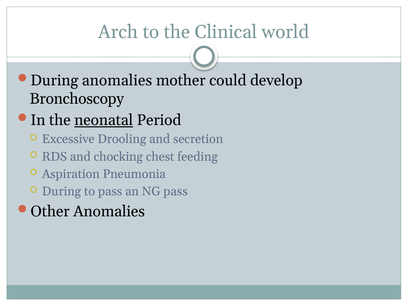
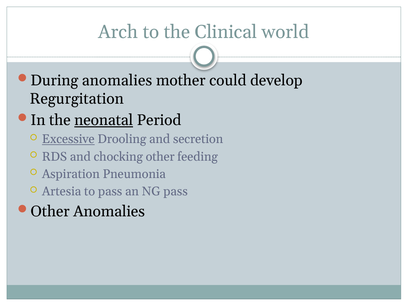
Bronchoscopy: Bronchoscopy -> Regurgitation (77, 99)
Excessive underline: none -> present (68, 139)
chocking chest: chest -> other (160, 157)
During: During -> Artesia (62, 192)
